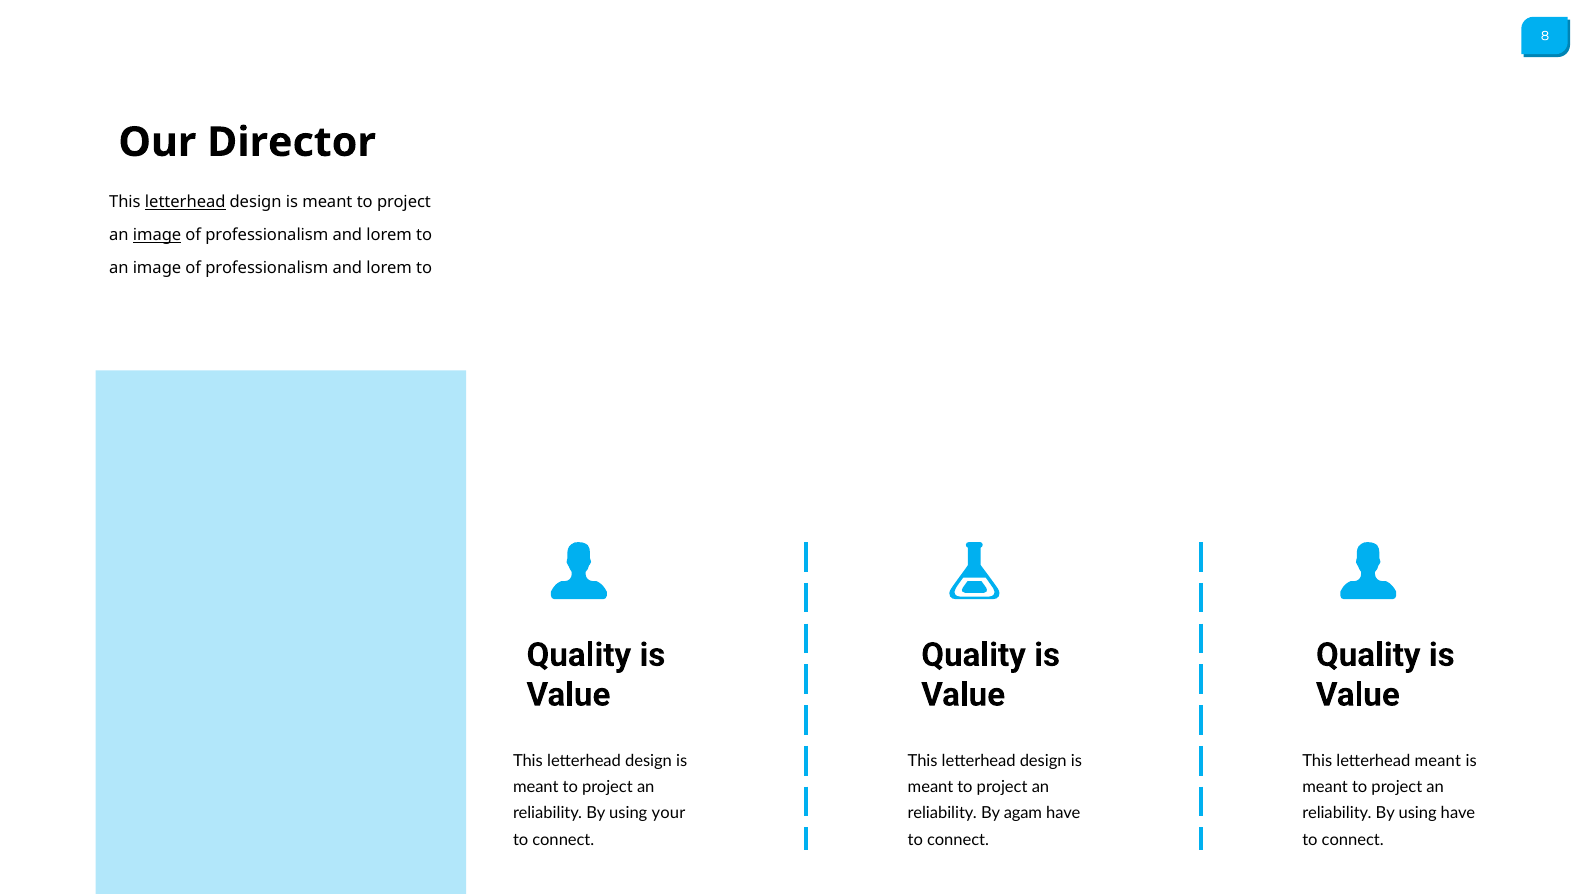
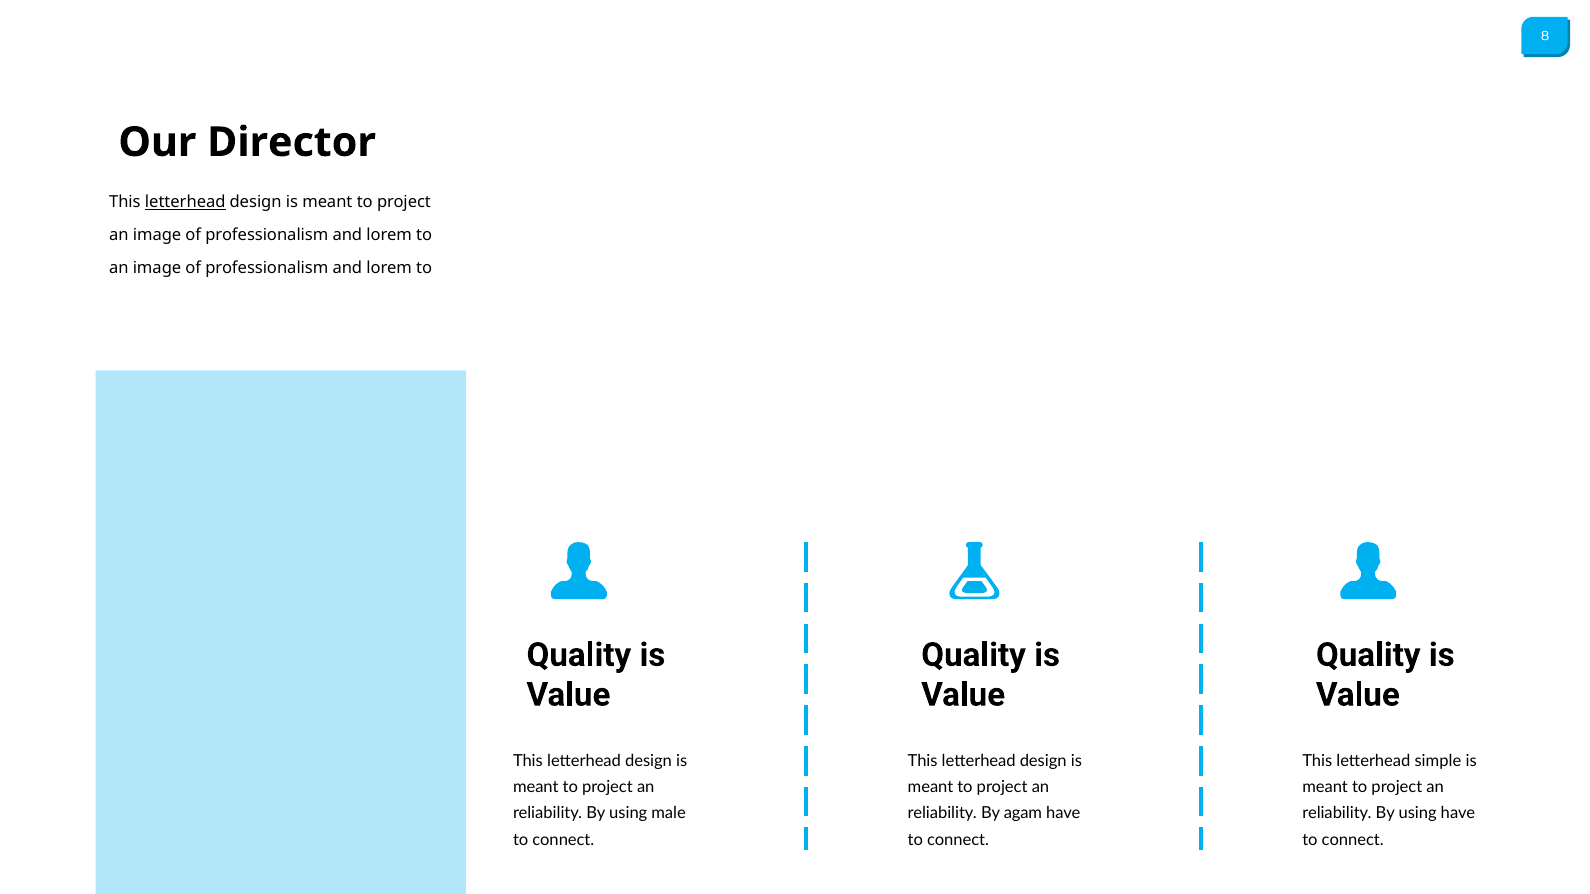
image underline: present -> none (157, 235)
letterhead meant: meant -> simple (1438, 761)
your: your -> male (669, 814)
